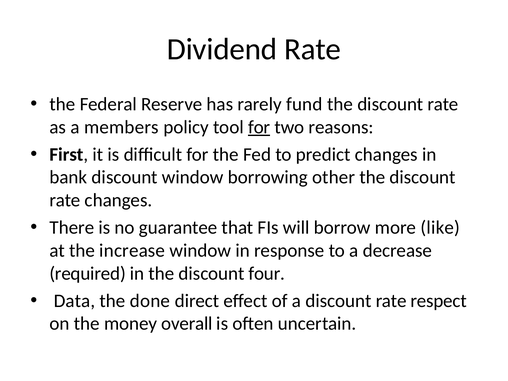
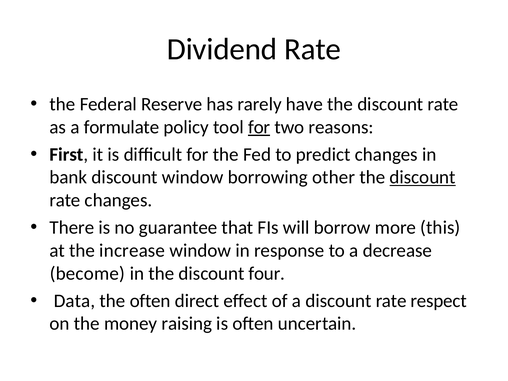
fund: fund -> have (304, 104)
members: members -> formulate (122, 127)
discount underline: none -> present (423, 177)
like: like -> this (440, 228)
required: required -> become (87, 273)
the done: done -> often (150, 301)
overall: overall -> raising (187, 324)
